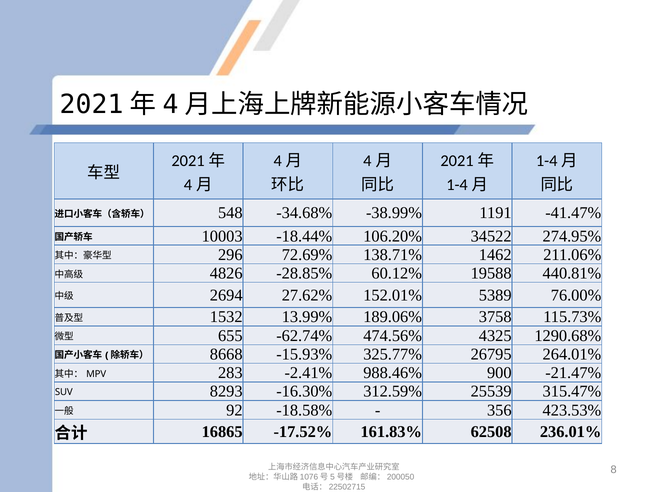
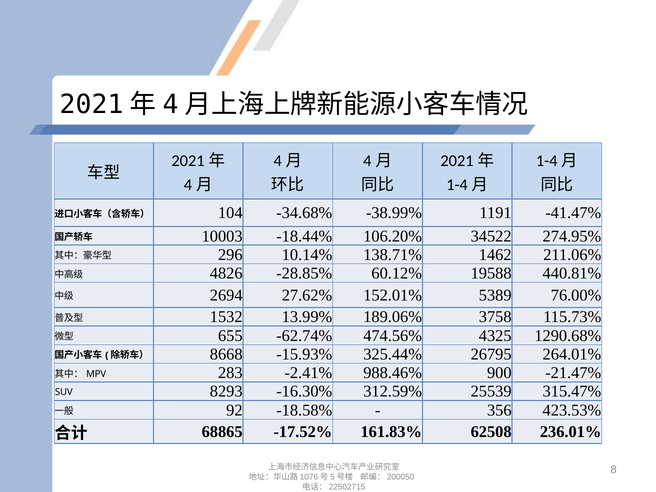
548: 548 -> 104 (230, 213)
72.69%: 72.69% -> 10.14% (307, 255)
325.77%: 325.77% -> 325.44% (393, 354)
16865: 16865 -> 68865 (222, 432)
